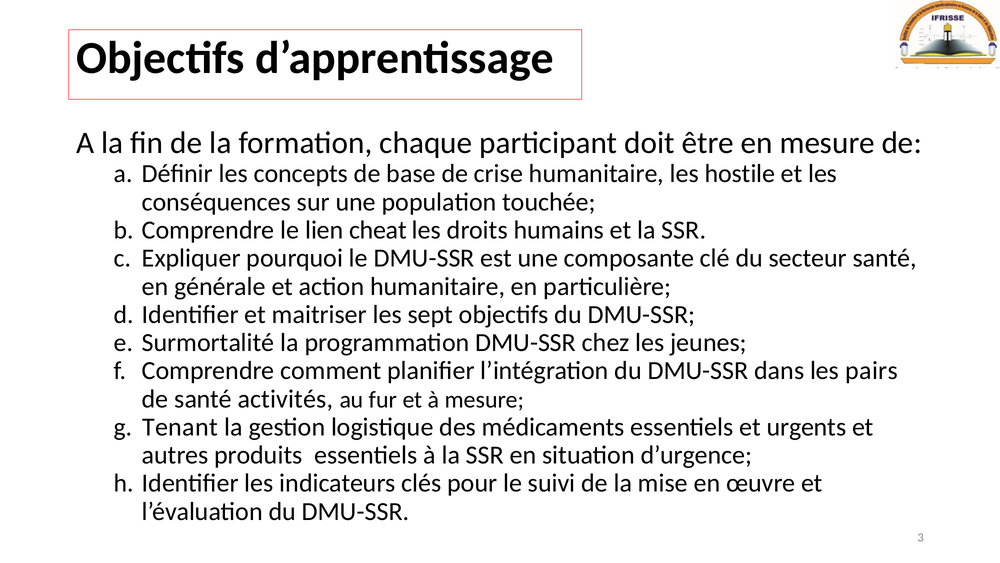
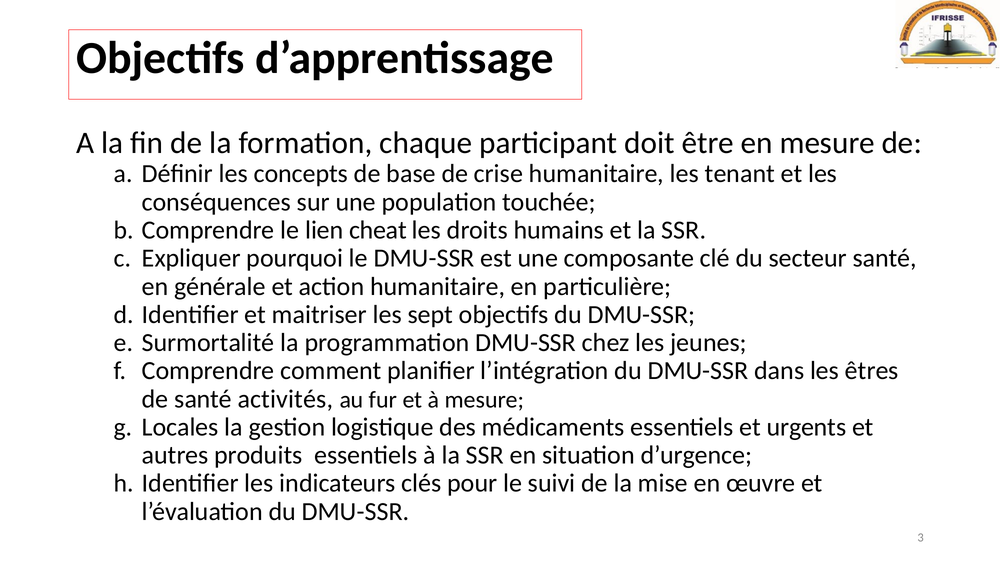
hostile: hostile -> tenant (740, 174)
pairs: pairs -> êtres (872, 370)
Tenant: Tenant -> Locales (180, 427)
